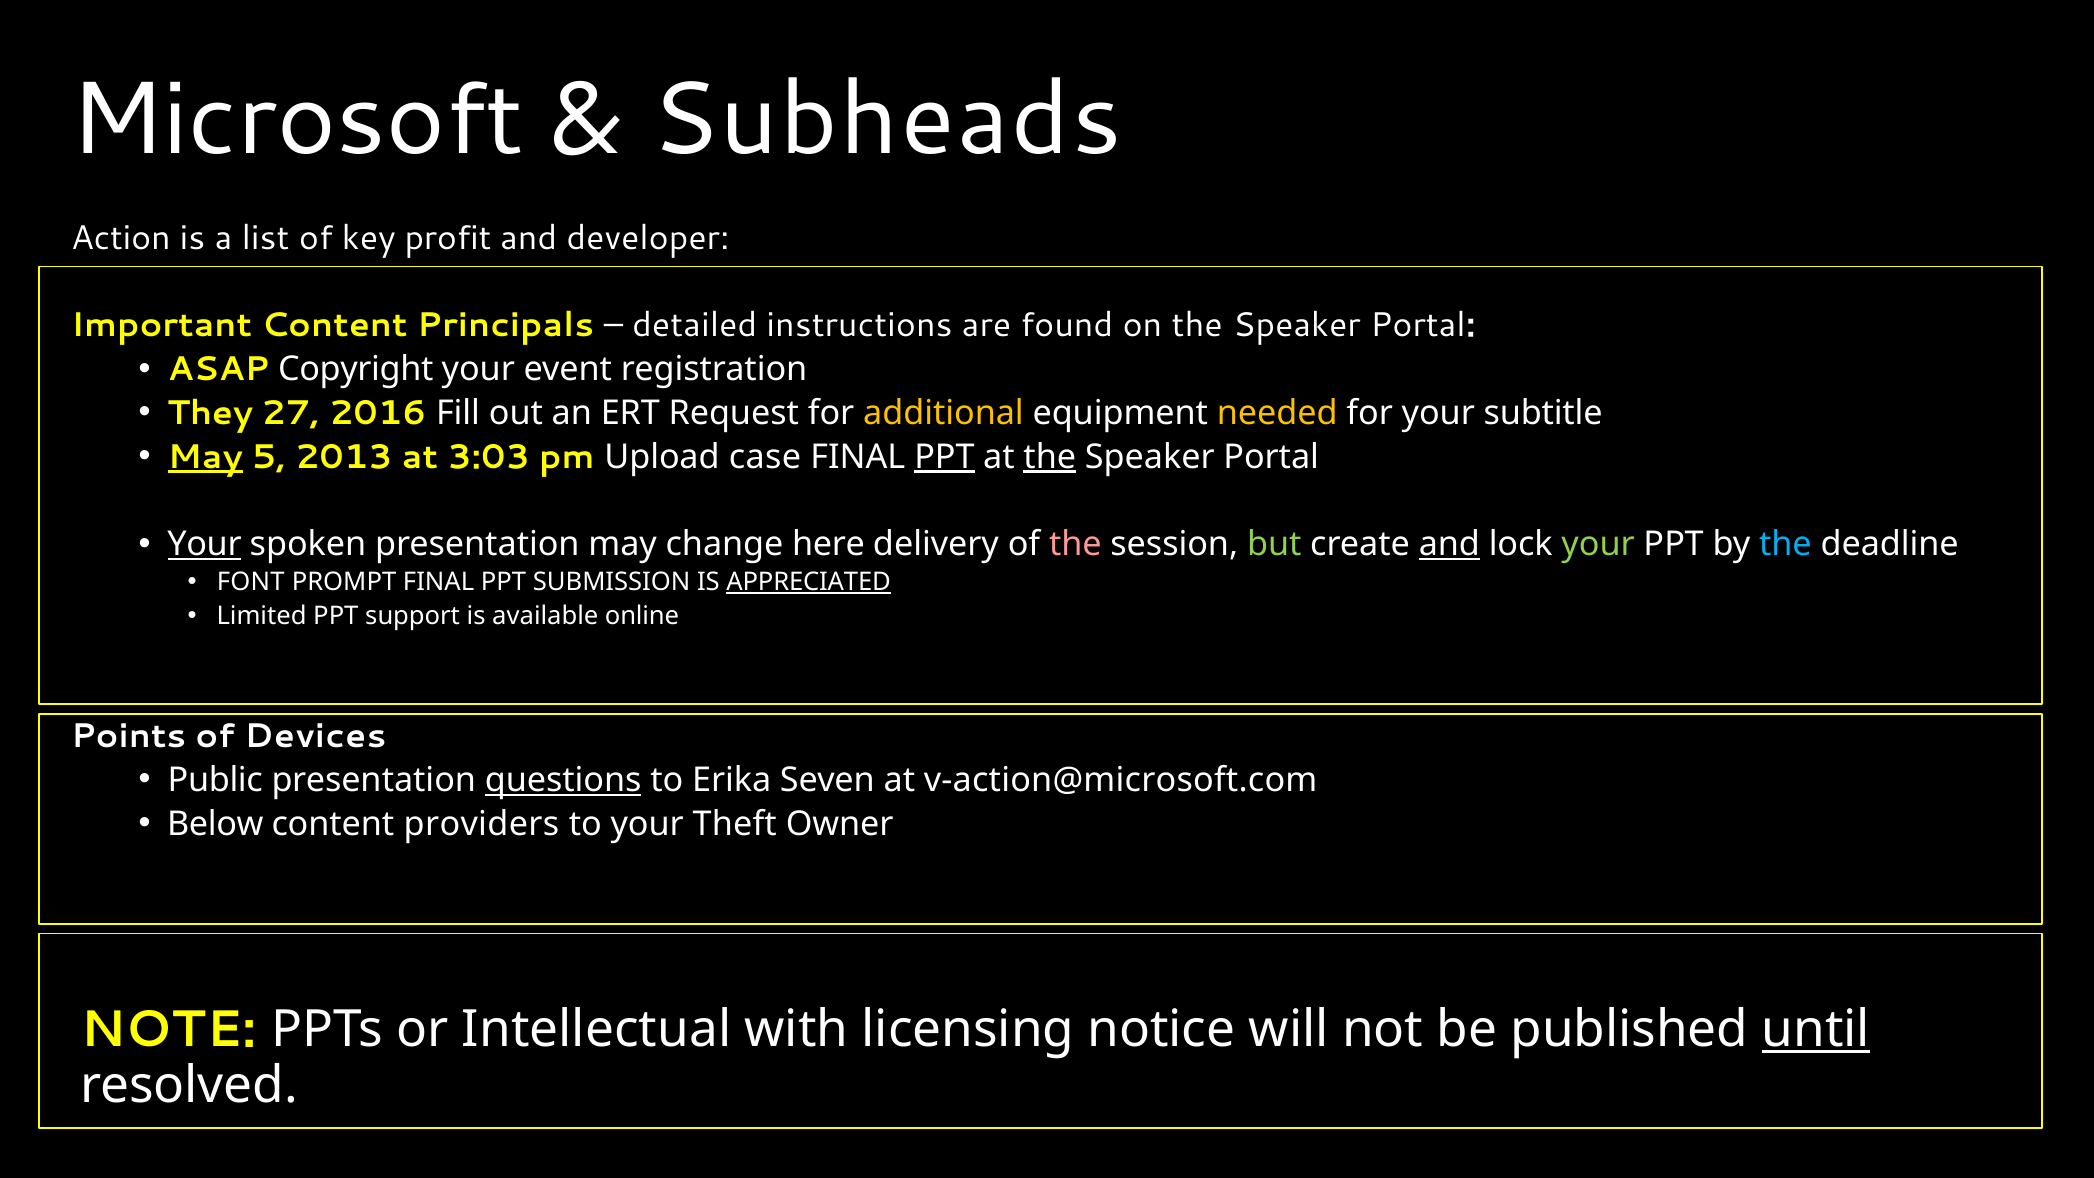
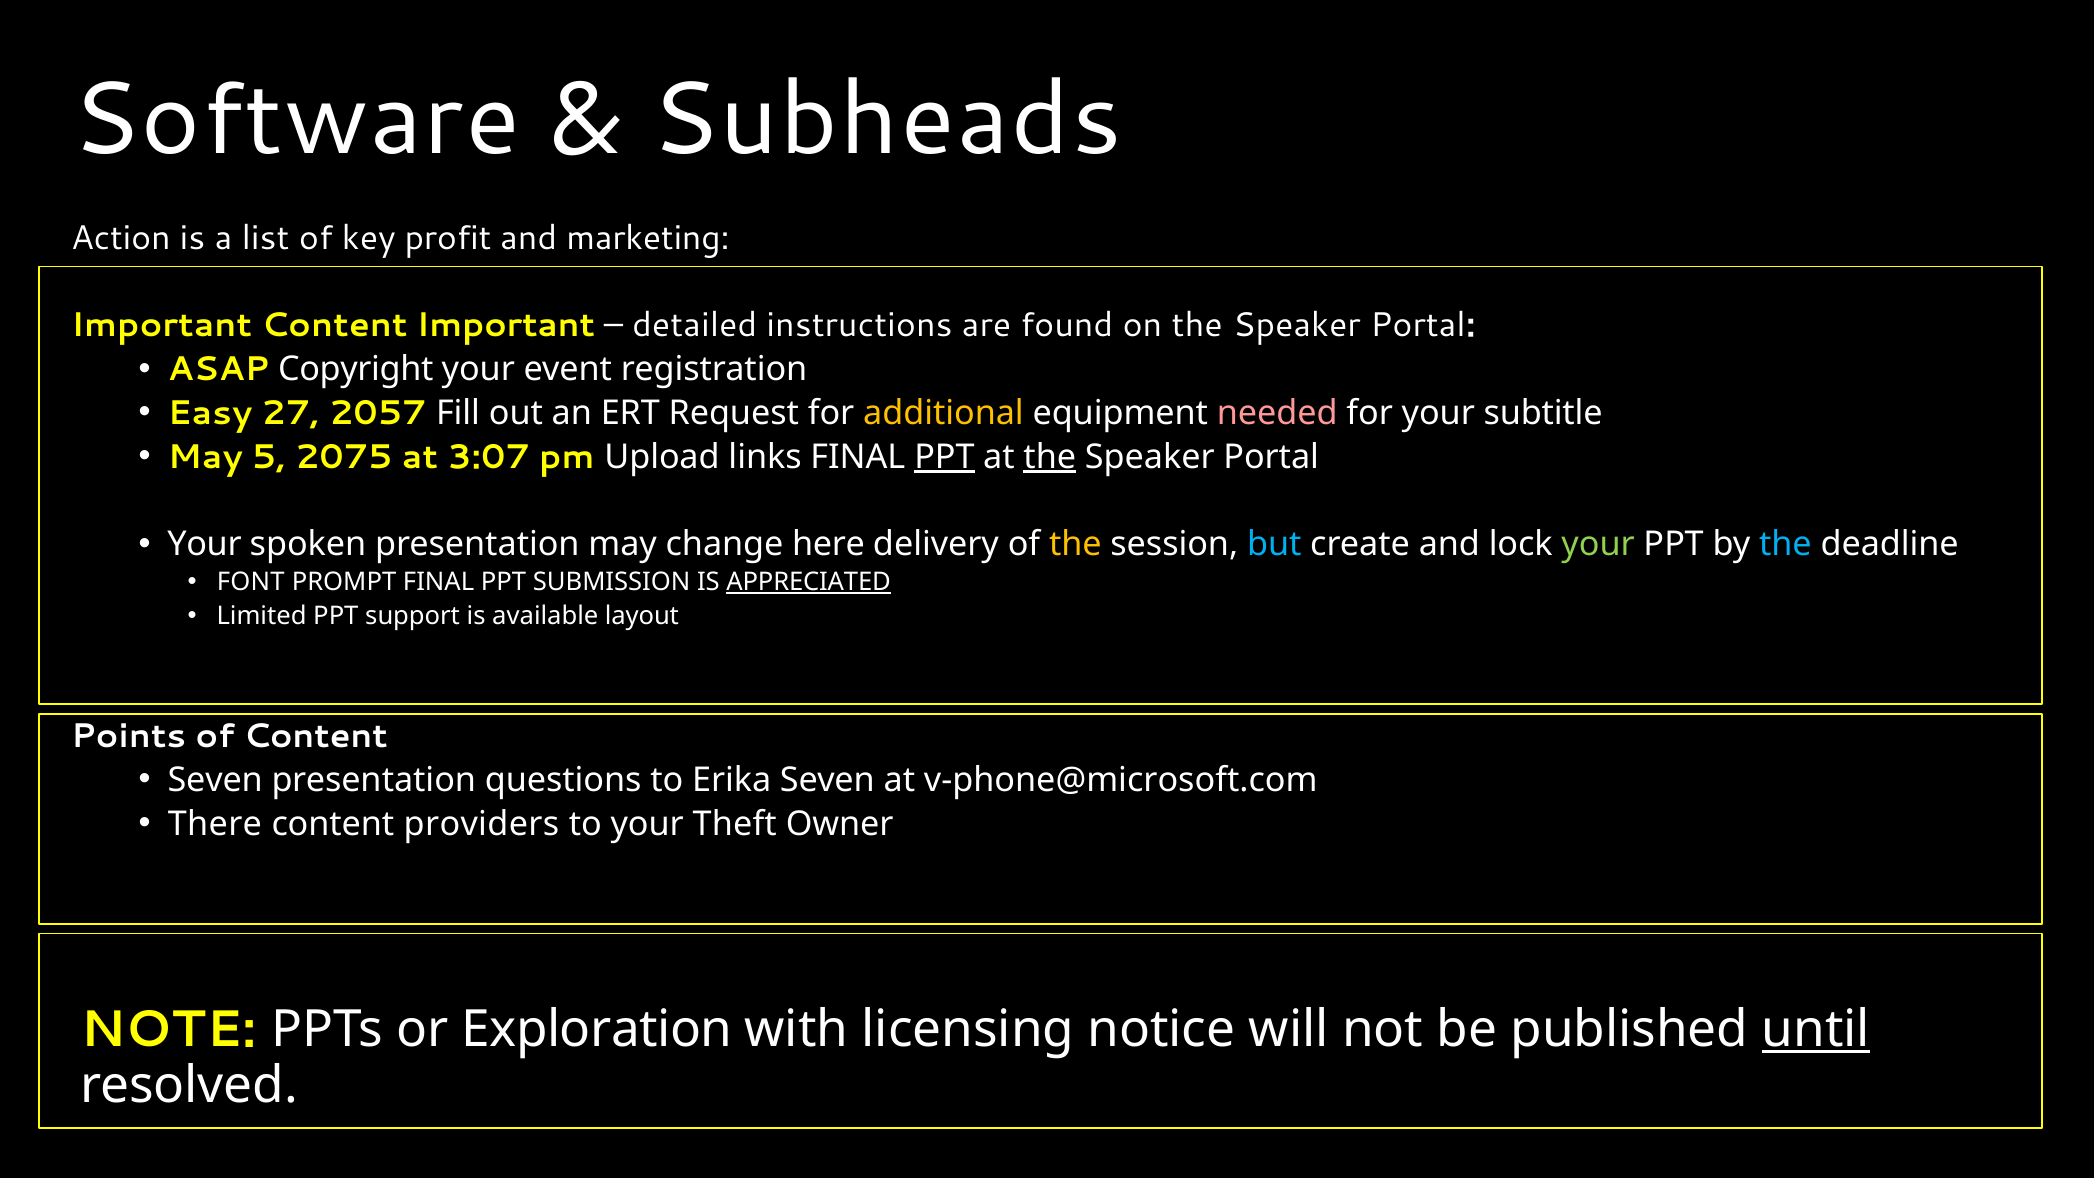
Microsoft: Microsoft -> Software (296, 120)
developer: developer -> marketing (648, 238)
Content Principals: Principals -> Important (506, 325)
They: They -> Easy (210, 413)
2016: 2016 -> 2057 (378, 413)
needed colour: yellow -> pink (1277, 413)
May underline: present -> none (205, 457)
2013: 2013 -> 2075 (344, 457)
3:03: 3:03 -> 3:07 (489, 457)
case: case -> links (765, 457)
Your underline: present -> none (204, 544)
the colour: pink -> yellow (1075, 544)
but colour: light green -> light blue (1274, 544)
and underline: present -> none (1449, 544)
online: online -> layout (642, 616)
of Devices: Devices -> Content (316, 736)
Public: Public -> Seven (215, 780)
questions underline: present -> none (563, 780)
v-action@microsoft.com: v-action@microsoft.com -> v-phone@microsoft.com (1121, 780)
Below: Below -> There (215, 824)
Intellectual: Intellectual -> Exploration (597, 1030)
